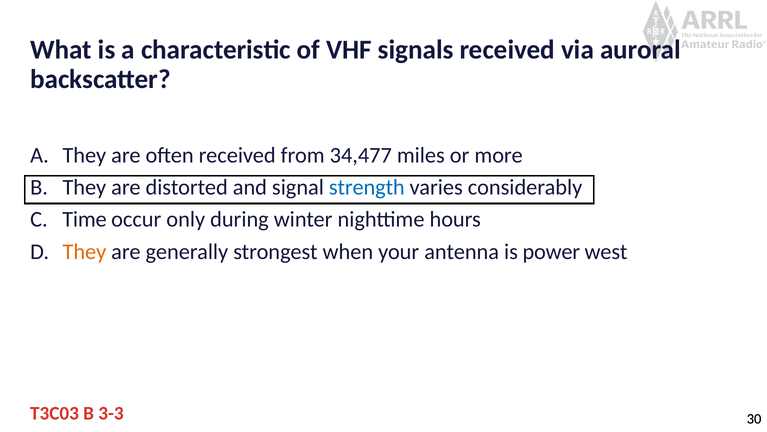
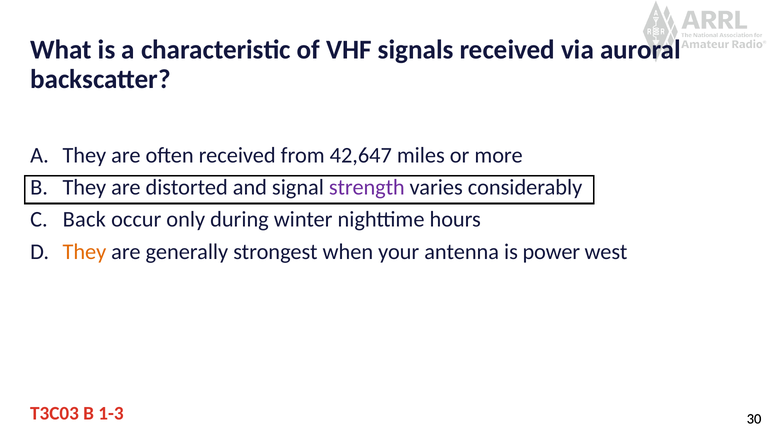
34,477: 34,477 -> 42,647 (361, 155)
strength colour: blue -> purple (367, 187)
Time: Time -> Back (84, 219)
3-3: 3-3 -> 1-3 (111, 413)
